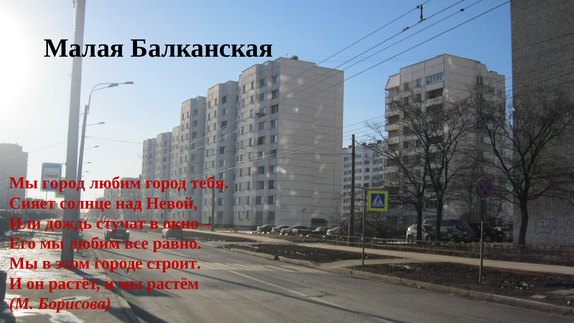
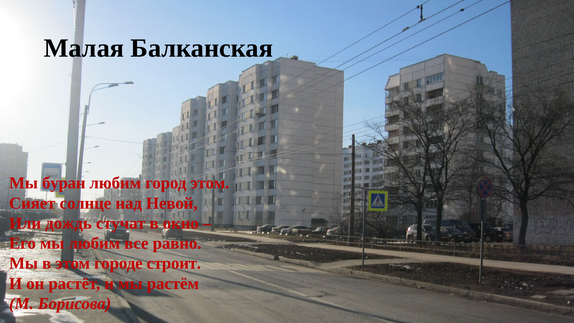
Мы город: город -> буран (64, 183)
город тебя: тебя -> этом (210, 183)
